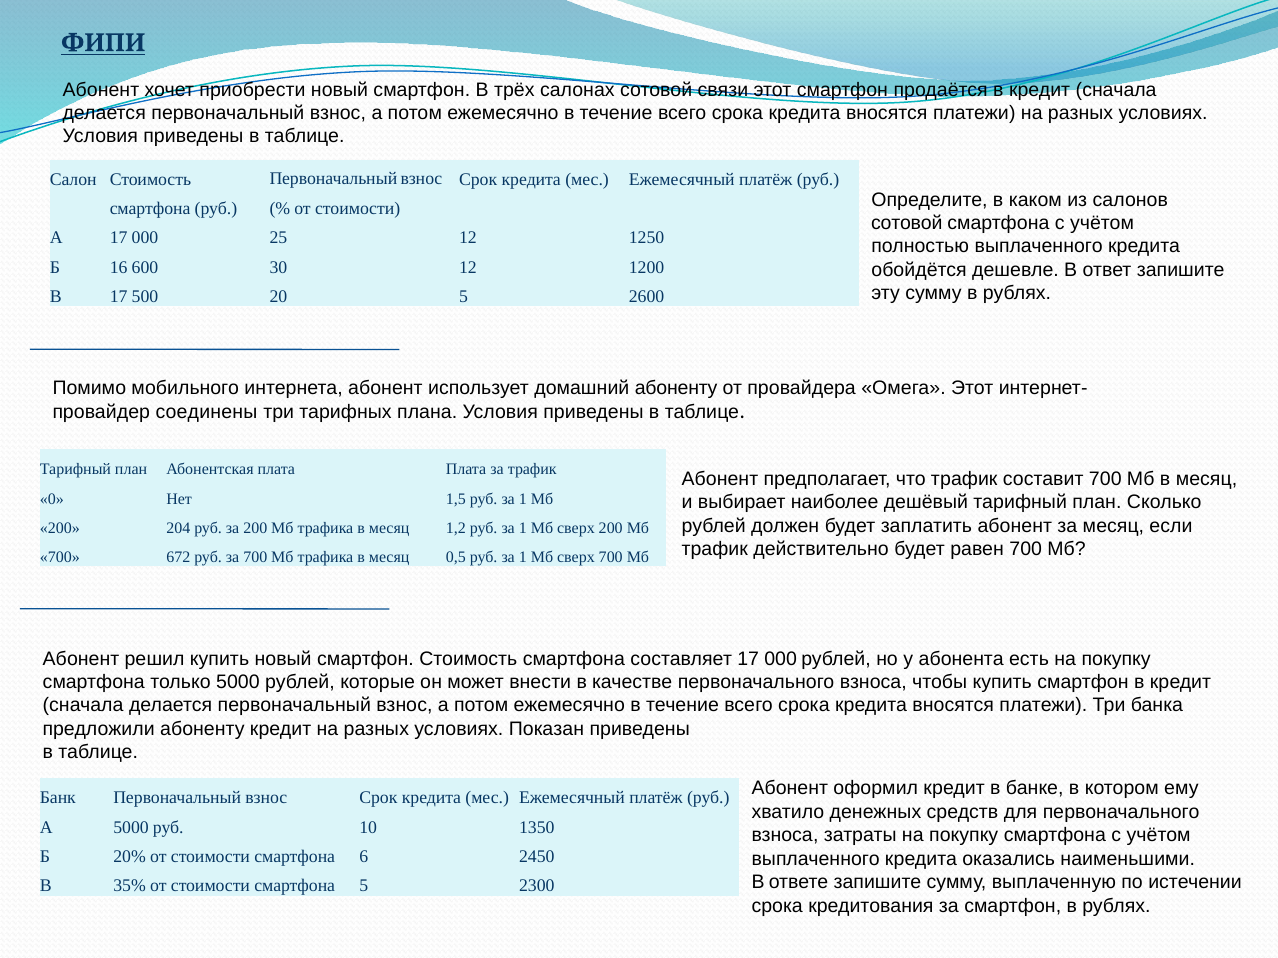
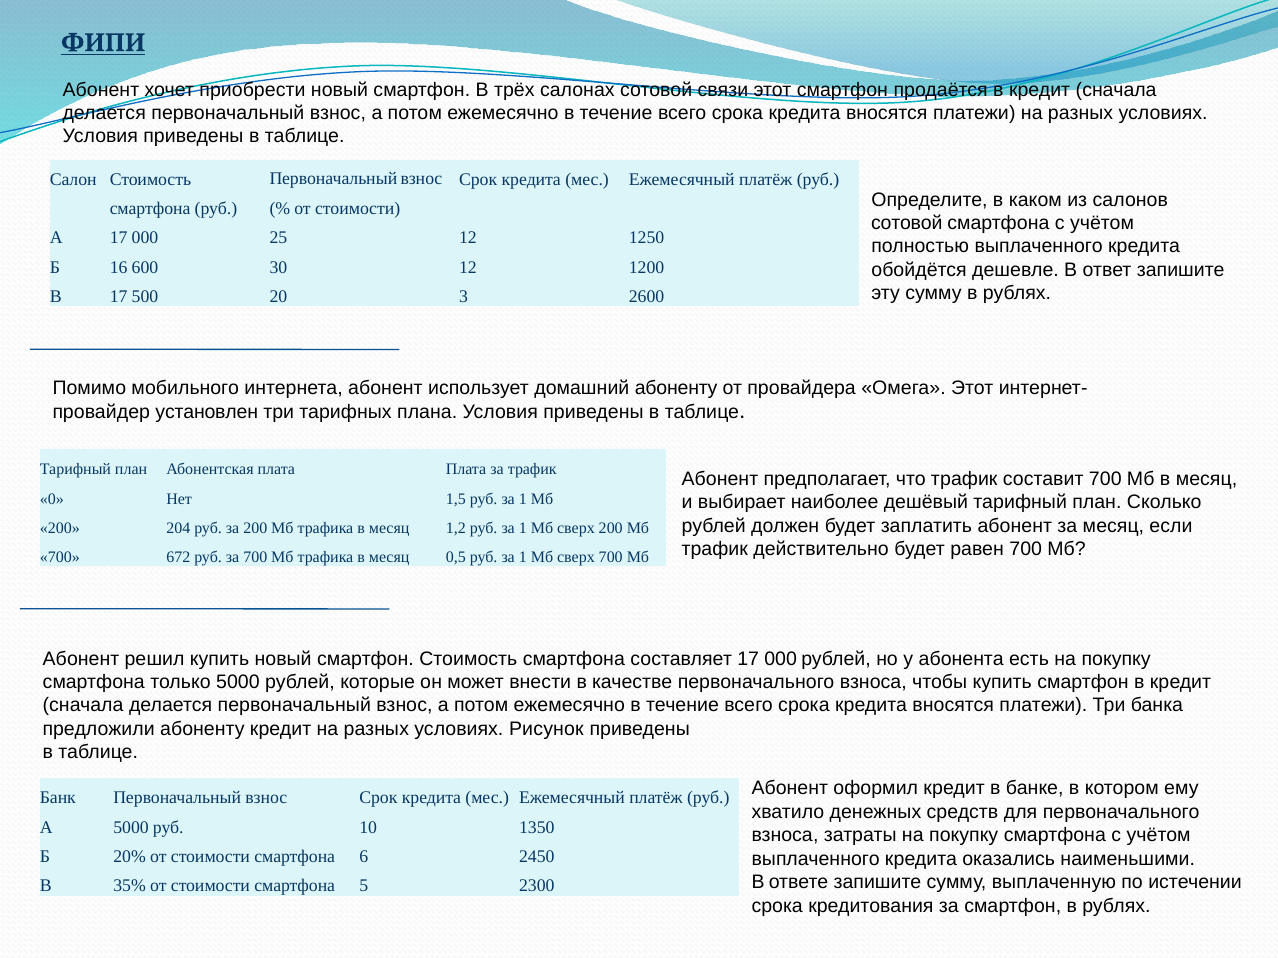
20 5: 5 -> 3 (464, 297)
соединены: соединены -> установлен (207, 412)
Показан: Показан -> Рисунок (546, 729)
